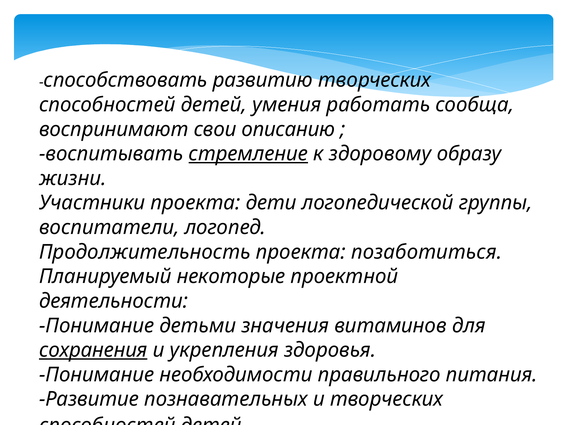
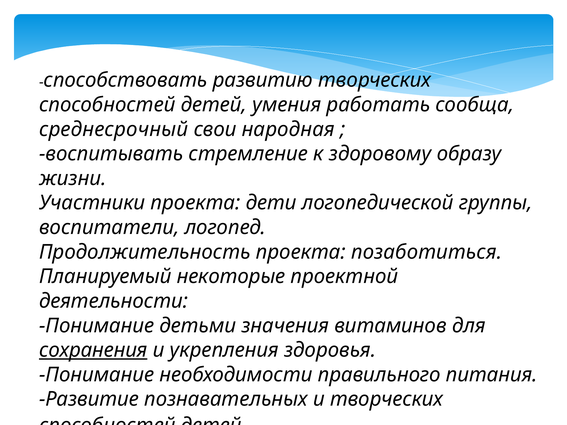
воспринимают: воспринимают -> среднесрочный (114, 129)
описанию: описанию -> народная (288, 129)
стремление underline: present -> none (248, 154)
